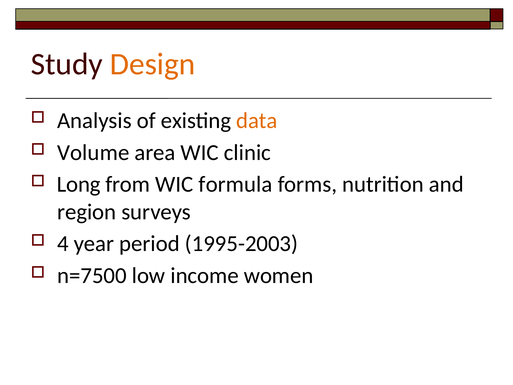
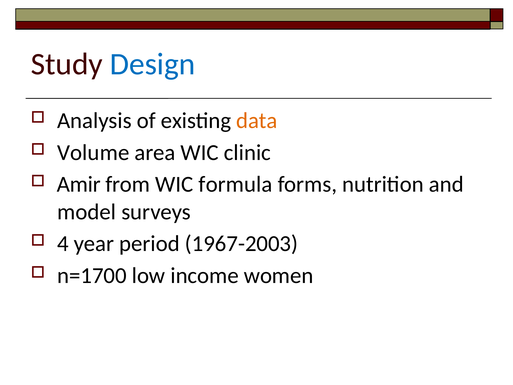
Design colour: orange -> blue (153, 64)
Long: Long -> Amir (79, 184)
region: region -> model (87, 212)
1995-2003: 1995-2003 -> 1967-2003 (242, 244)
n=7500: n=7500 -> n=1700 (92, 276)
